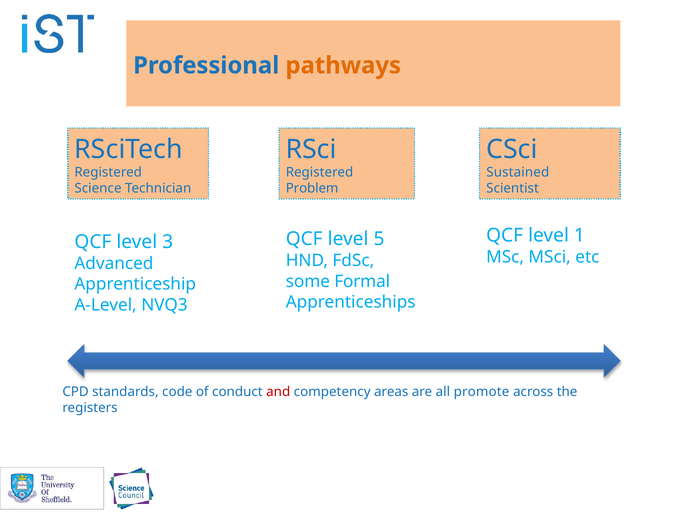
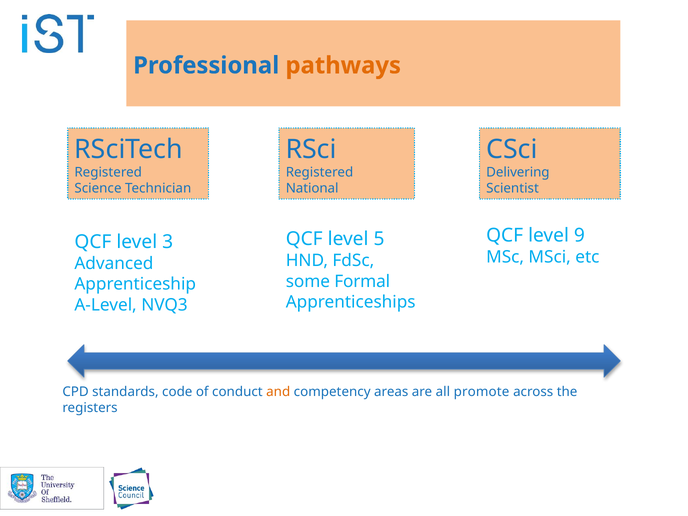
Sustained: Sustained -> Delivering (518, 172)
Problem: Problem -> National (312, 188)
1: 1 -> 9 (579, 235)
and colour: red -> orange (278, 392)
